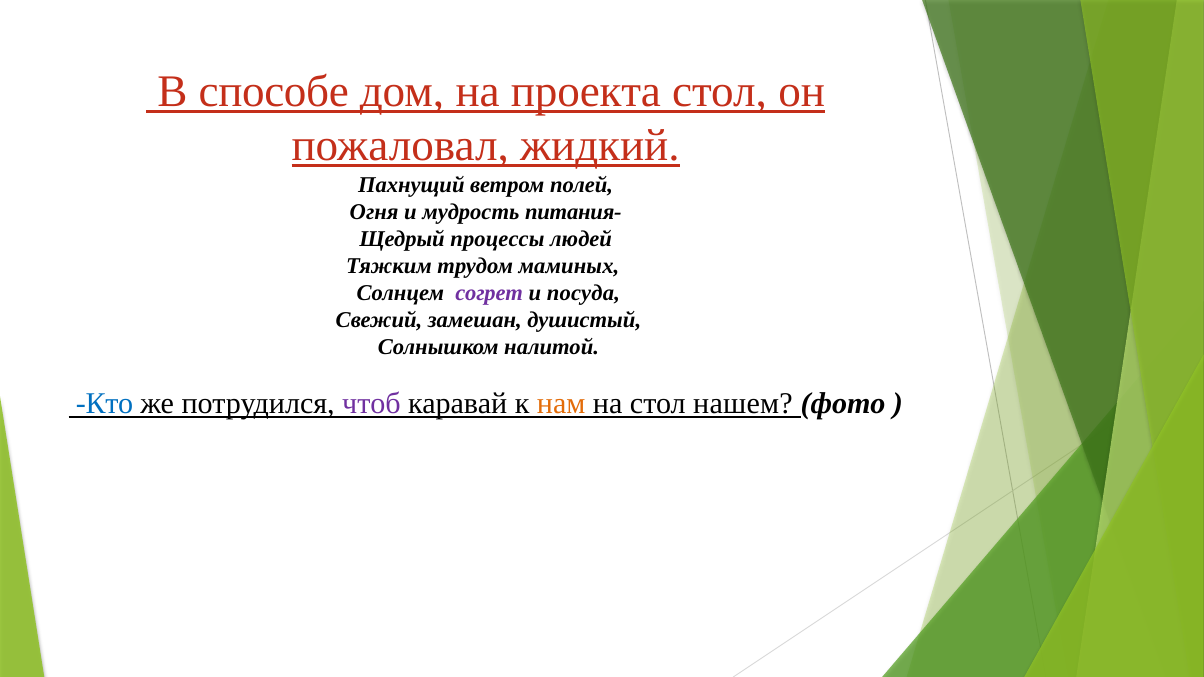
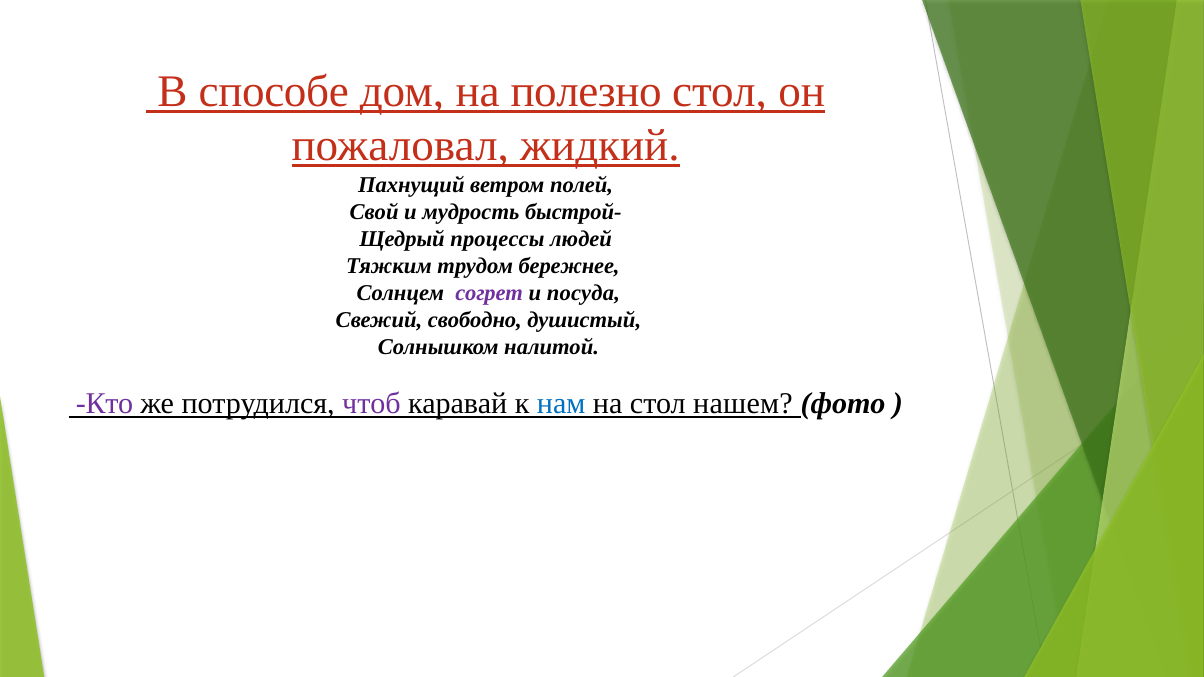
проекта: проекта -> полезно (586, 92)
Огня: Огня -> Свой (374, 212)
питания-: питания- -> быстрой- (573, 212)
маминых: маминых -> бережнее (569, 266)
замешан: замешан -> свободно (475, 320)
Кто colour: blue -> purple (105, 404)
нам colour: orange -> blue (561, 404)
